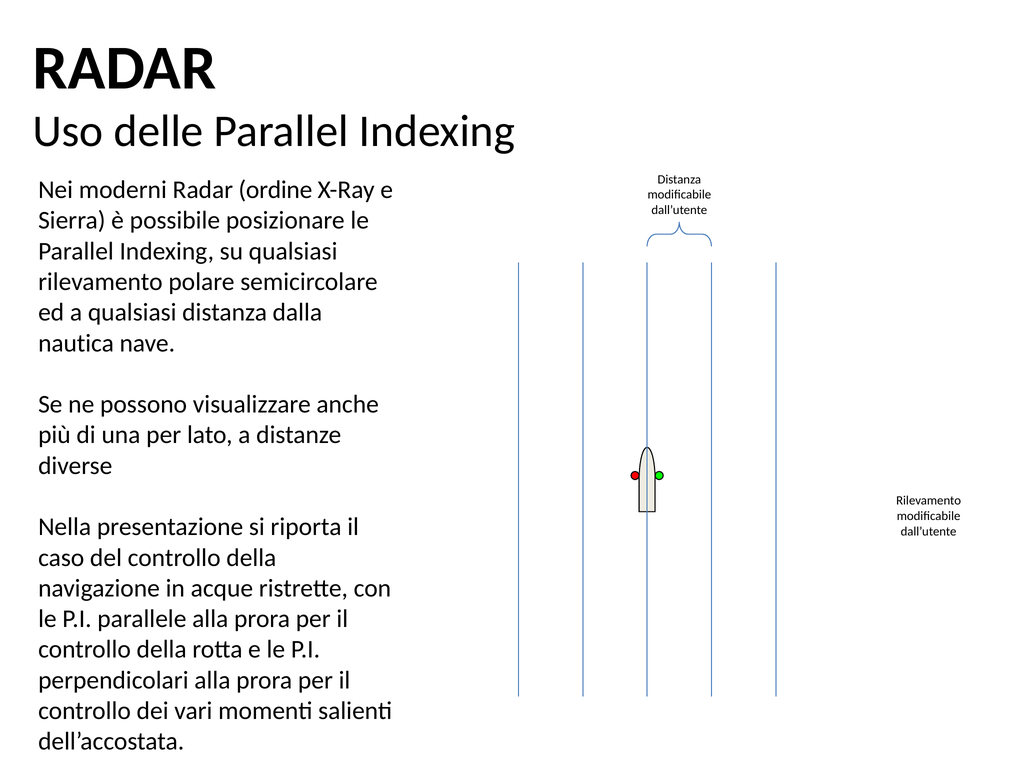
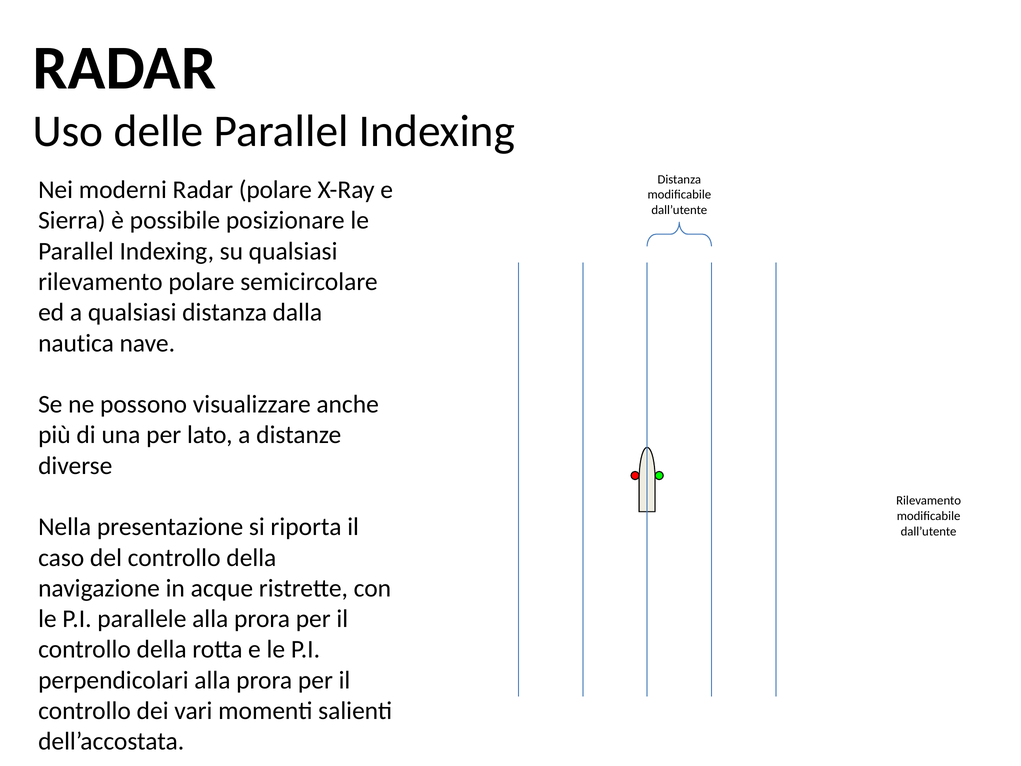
Radar ordine: ordine -> polare (275, 190)
